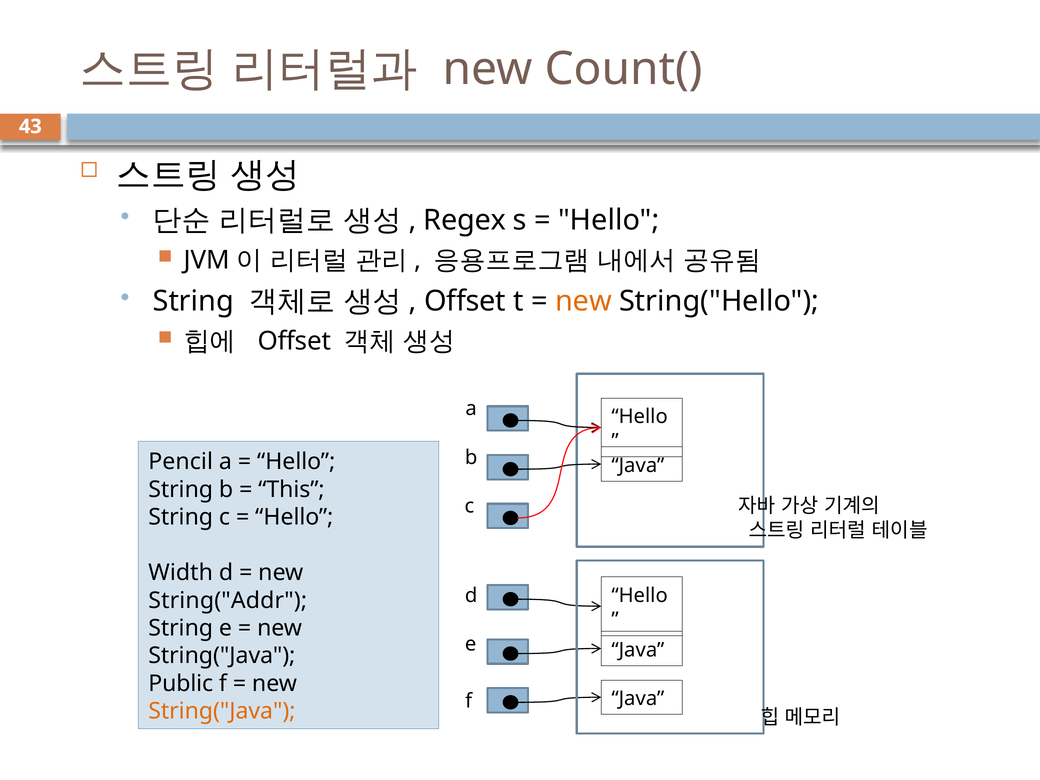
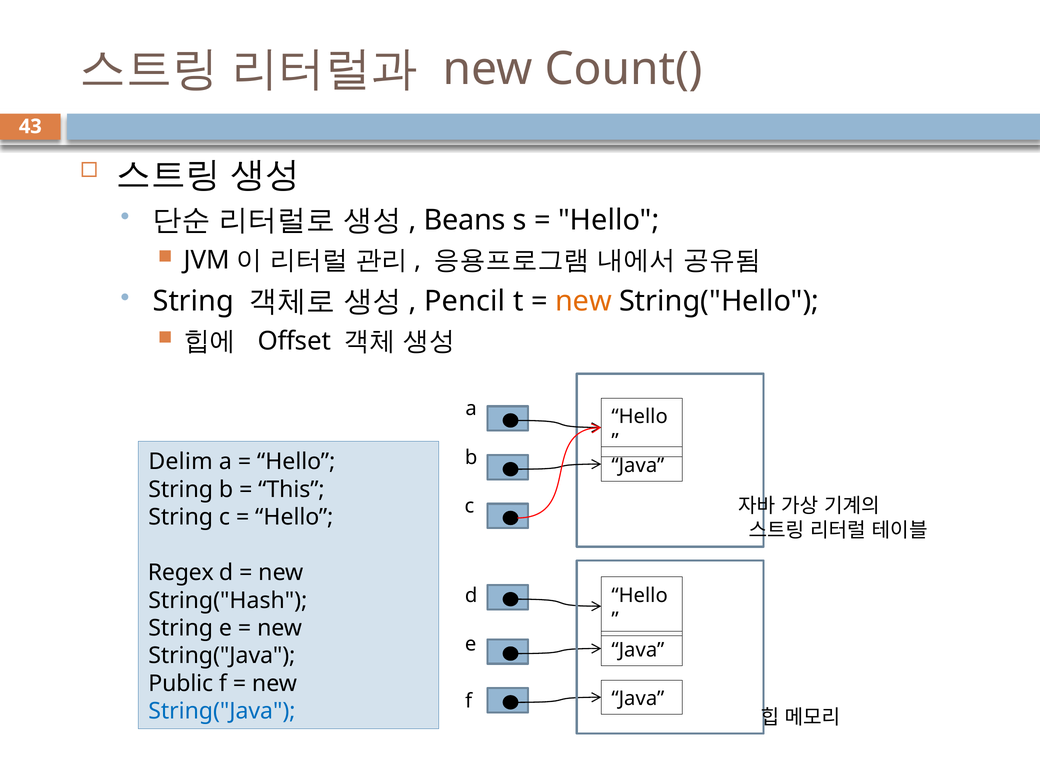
Regex: Regex -> Beans (465, 220)
Offset: Offset -> Pencil (465, 301)
Pencil: Pencil -> Delim (181, 462)
Width: Width -> Regex (181, 573)
String("Addr: String("Addr -> String("Hash (228, 600)
String("Java colour: orange -> blue (222, 711)
